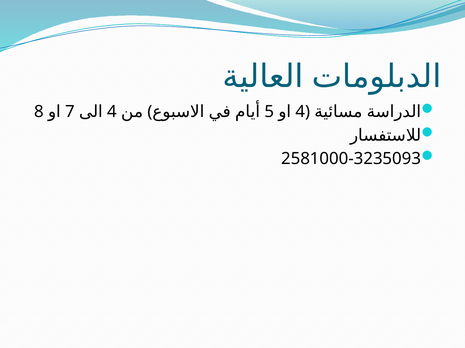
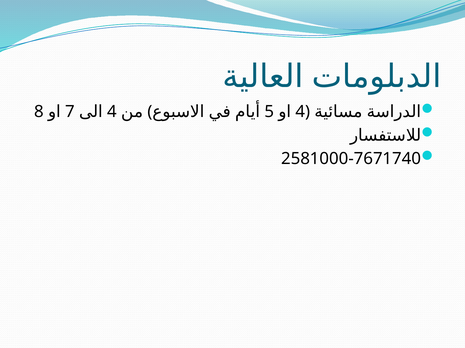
2581000-3235093: 2581000-3235093 -> 2581000-7671740 (351, 159)
